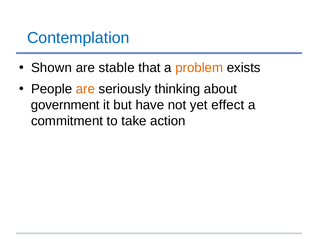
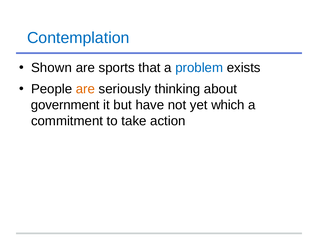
stable: stable -> sports (117, 68)
problem colour: orange -> blue (199, 68)
effect: effect -> which (228, 105)
